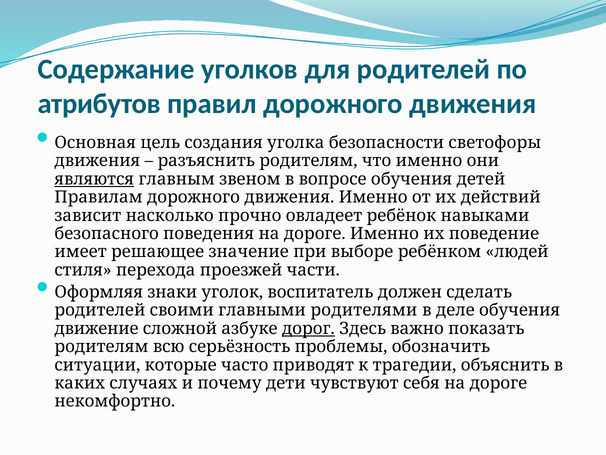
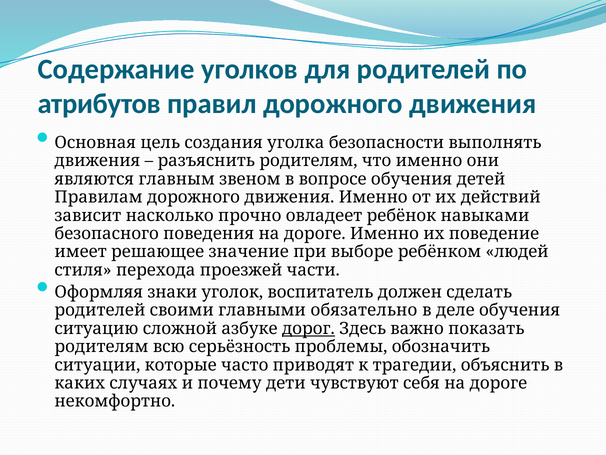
светофоры: светофоры -> выполнять (495, 143)
являются underline: present -> none (94, 179)
родителями: родителями -> обязательно (364, 310)
движение: движение -> ситуацию (96, 328)
